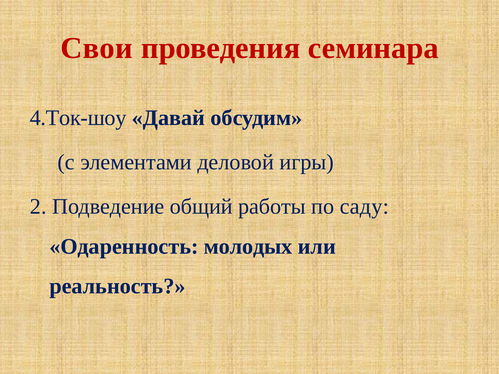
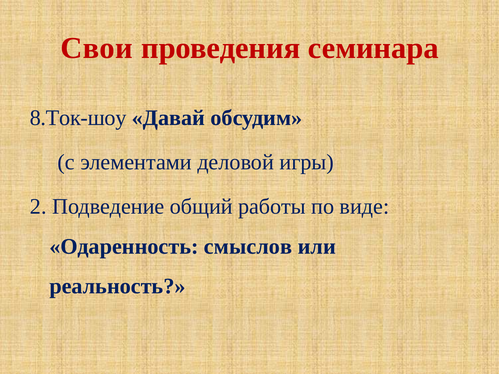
4.Ток-шоу: 4.Ток-шоу -> 8.Ток-шоу (78, 118)
саду: саду -> виде (364, 207)
молодых: молодых -> смыслов (248, 247)
